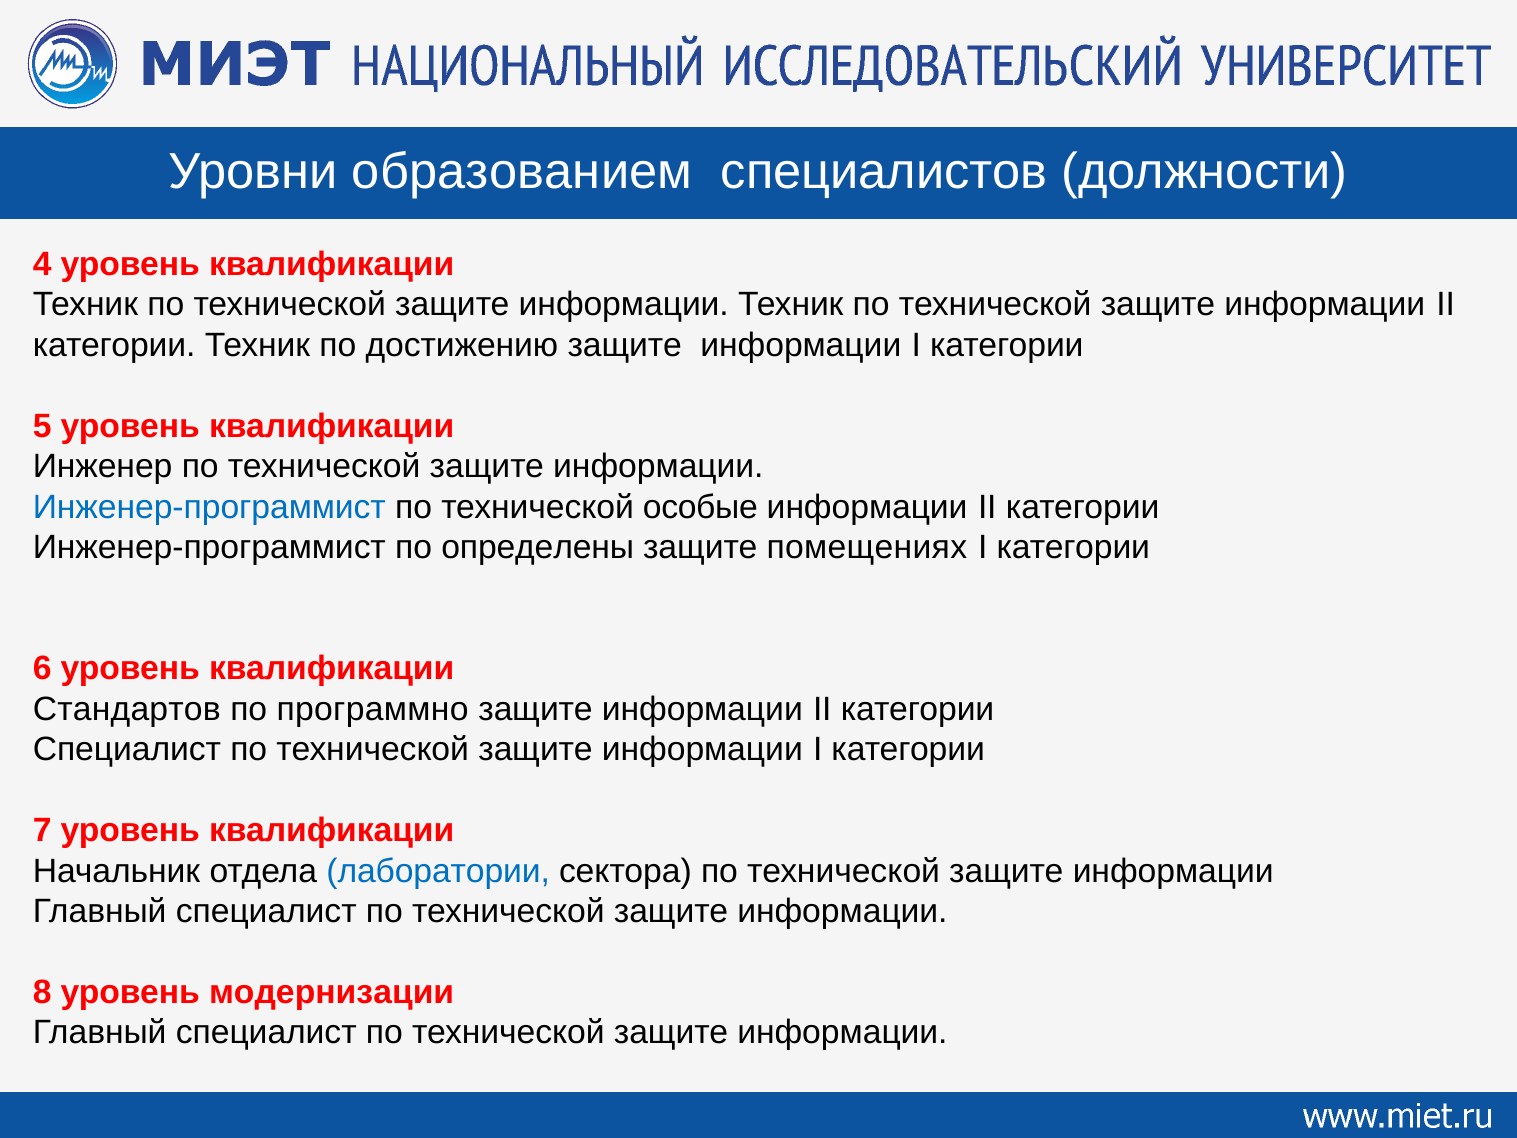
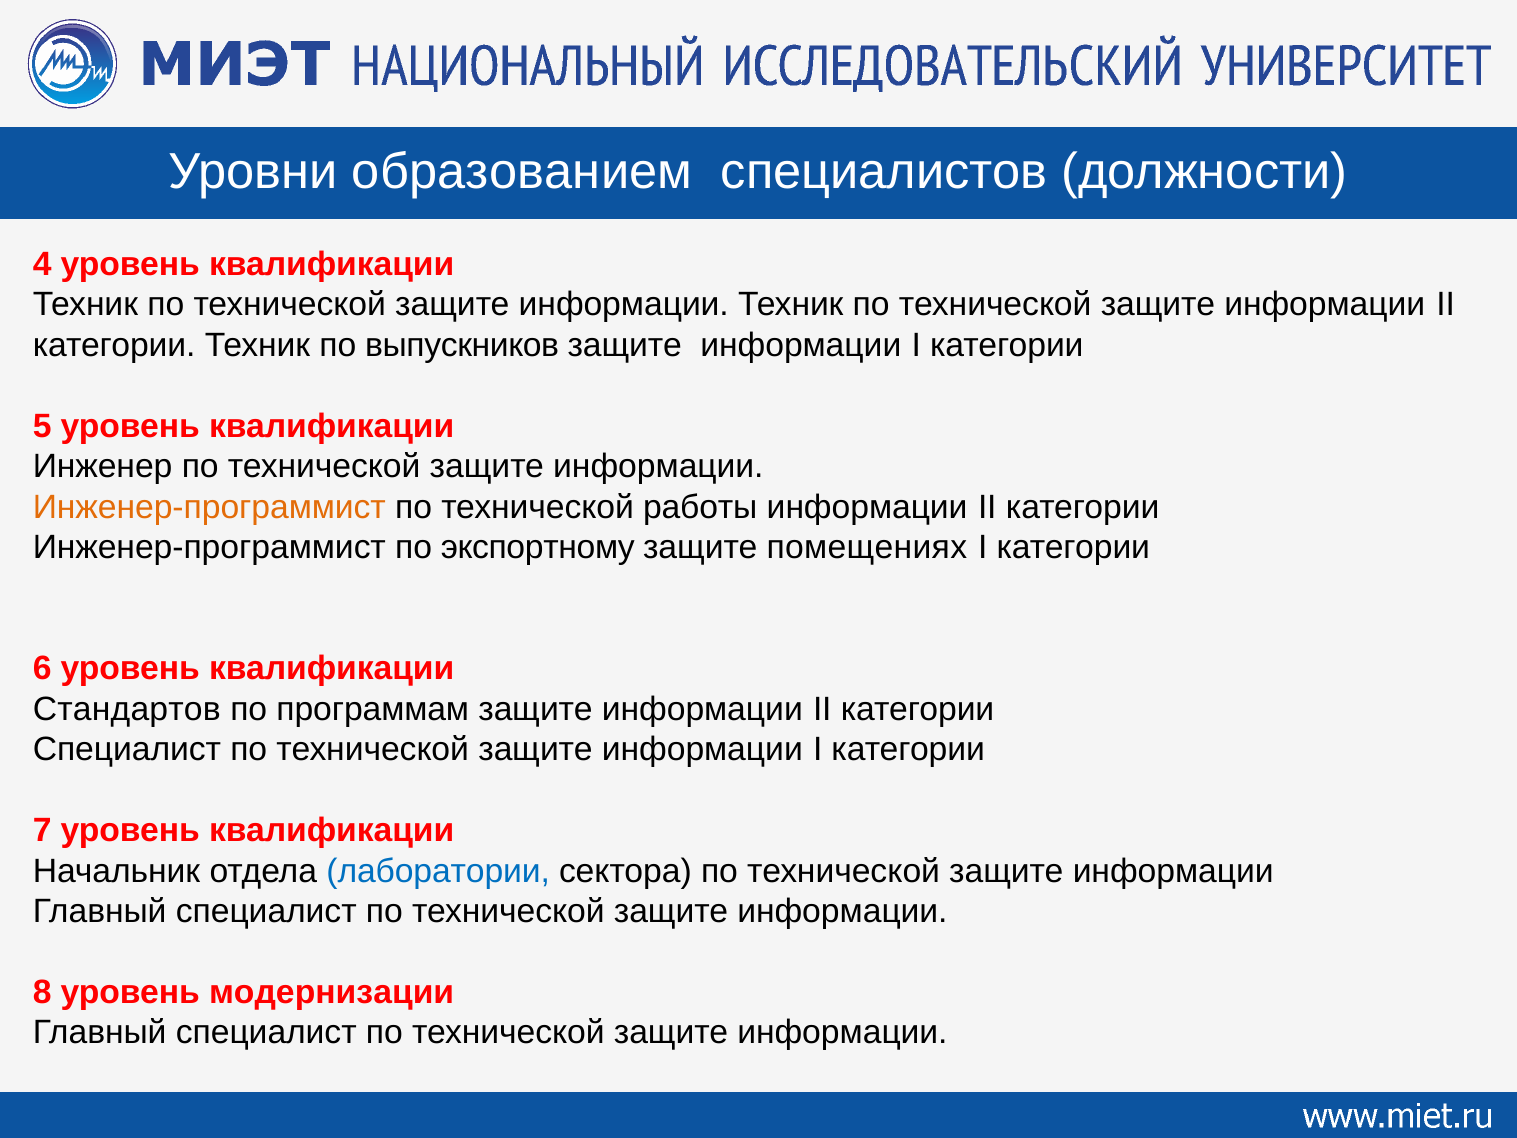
достижению: достижению -> выпускников (462, 345)
Инженер-программист colour: blue -> orange (209, 507)
особые: особые -> работы (700, 507)
определены: определены -> экспортному (538, 547)
программно: программно -> программам (373, 709)
